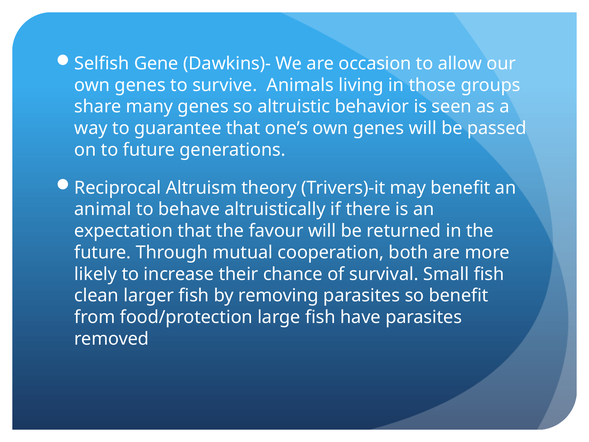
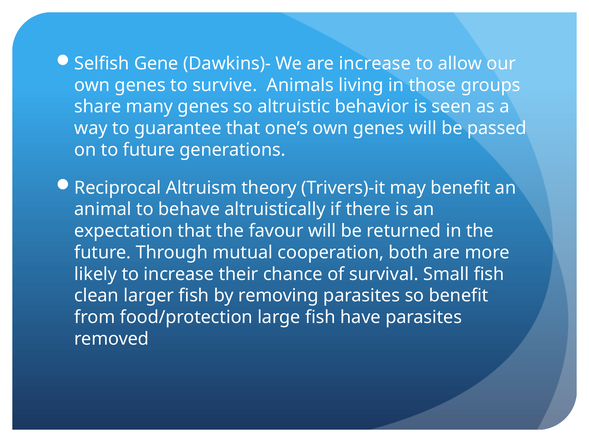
are occasion: occasion -> increase (375, 63)
